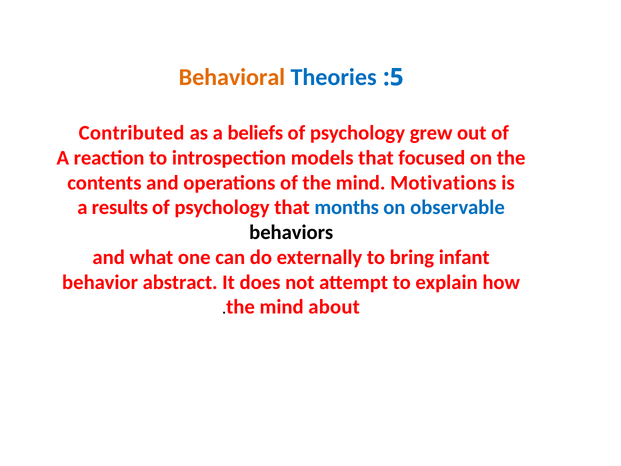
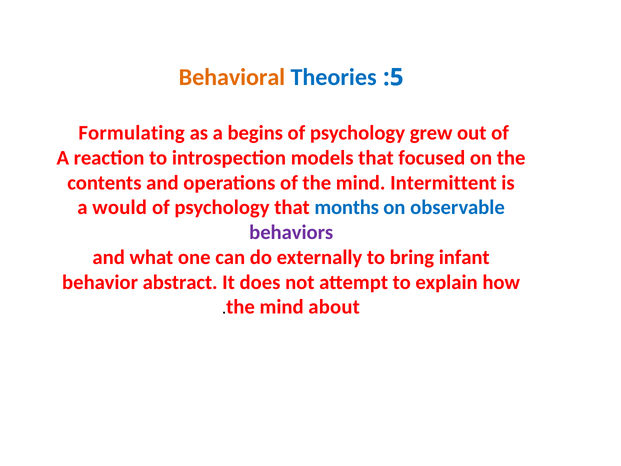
Contributed: Contributed -> Formulating (132, 133)
beliefs: beliefs -> begins (255, 133)
Motivations: Motivations -> Intermittent (443, 183)
results: results -> would (120, 208)
behaviors colour: black -> purple (291, 232)
